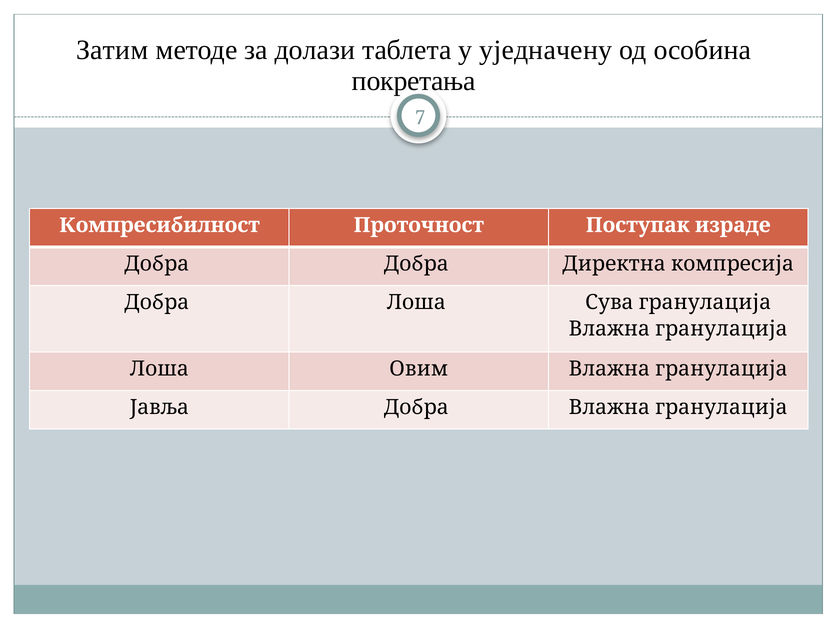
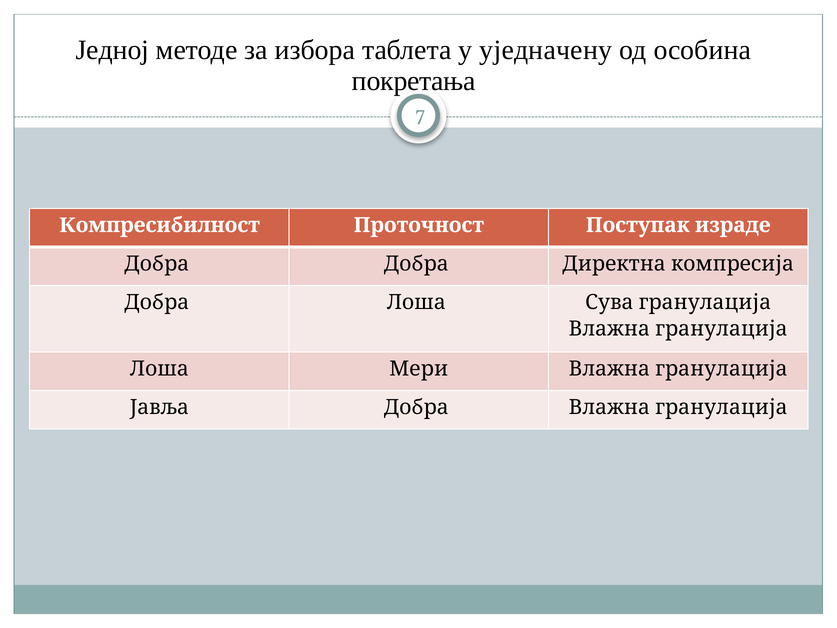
Затим: Затим -> Једној (112, 50)
долази: долази -> избора (315, 50)
Овим: Овим -> Мери (419, 369)
